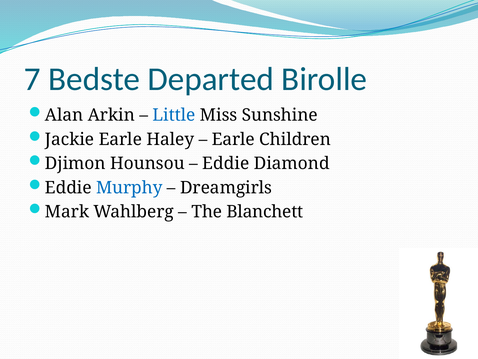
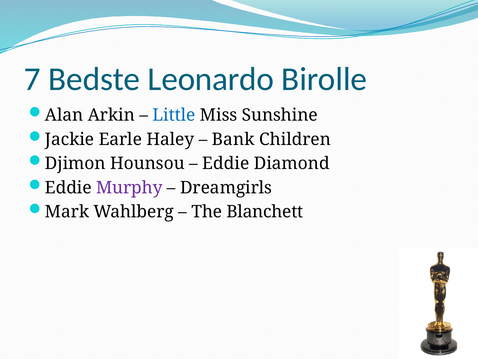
Departed: Departed -> Leonardo (211, 79)
Earle: Earle -> Bank (233, 139)
Murphy colour: blue -> purple (129, 188)
